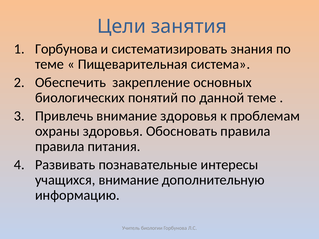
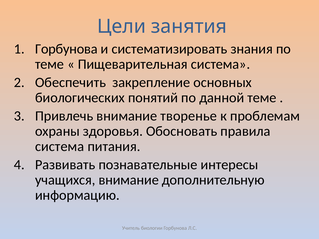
внимание здоровья: здоровья -> творенье (189, 116)
правила: правила -> система (60, 147)
